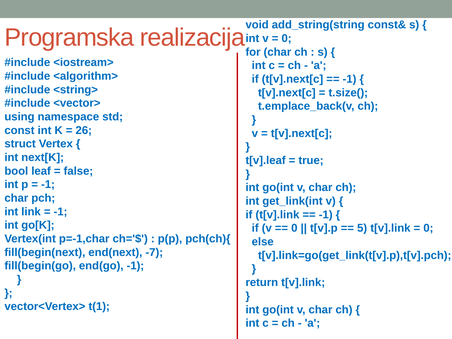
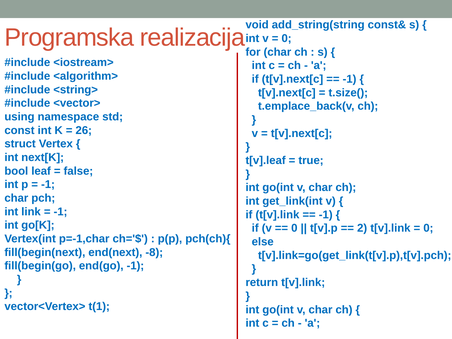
5: 5 -> 2 (362, 228)
-7: -7 -> -8 (154, 252)
